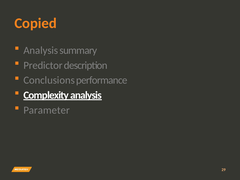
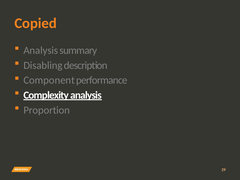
Predictor: Predictor -> Disabling (43, 65)
Conclusions: Conclusions -> Component (49, 80)
Parameter: Parameter -> Proportion (47, 110)
